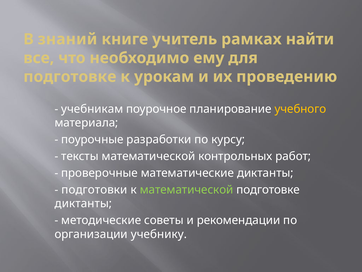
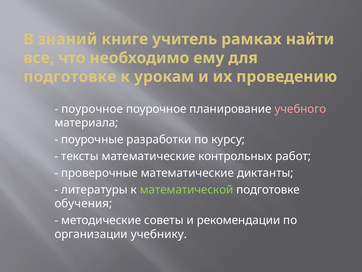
учебникам: учебникам -> поурочное (92, 109)
учебного colour: yellow -> pink (300, 109)
тексты математической: математической -> математические (148, 156)
подготовки: подготовки -> литературы (94, 189)
диктанты: диктанты -> обучения (83, 203)
